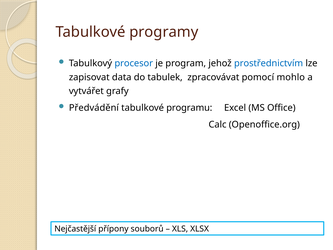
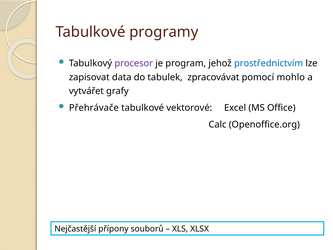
procesor colour: blue -> purple (134, 63)
Předvádění: Předvádění -> Přehrávače (94, 108)
programu: programu -> vektorové (189, 108)
